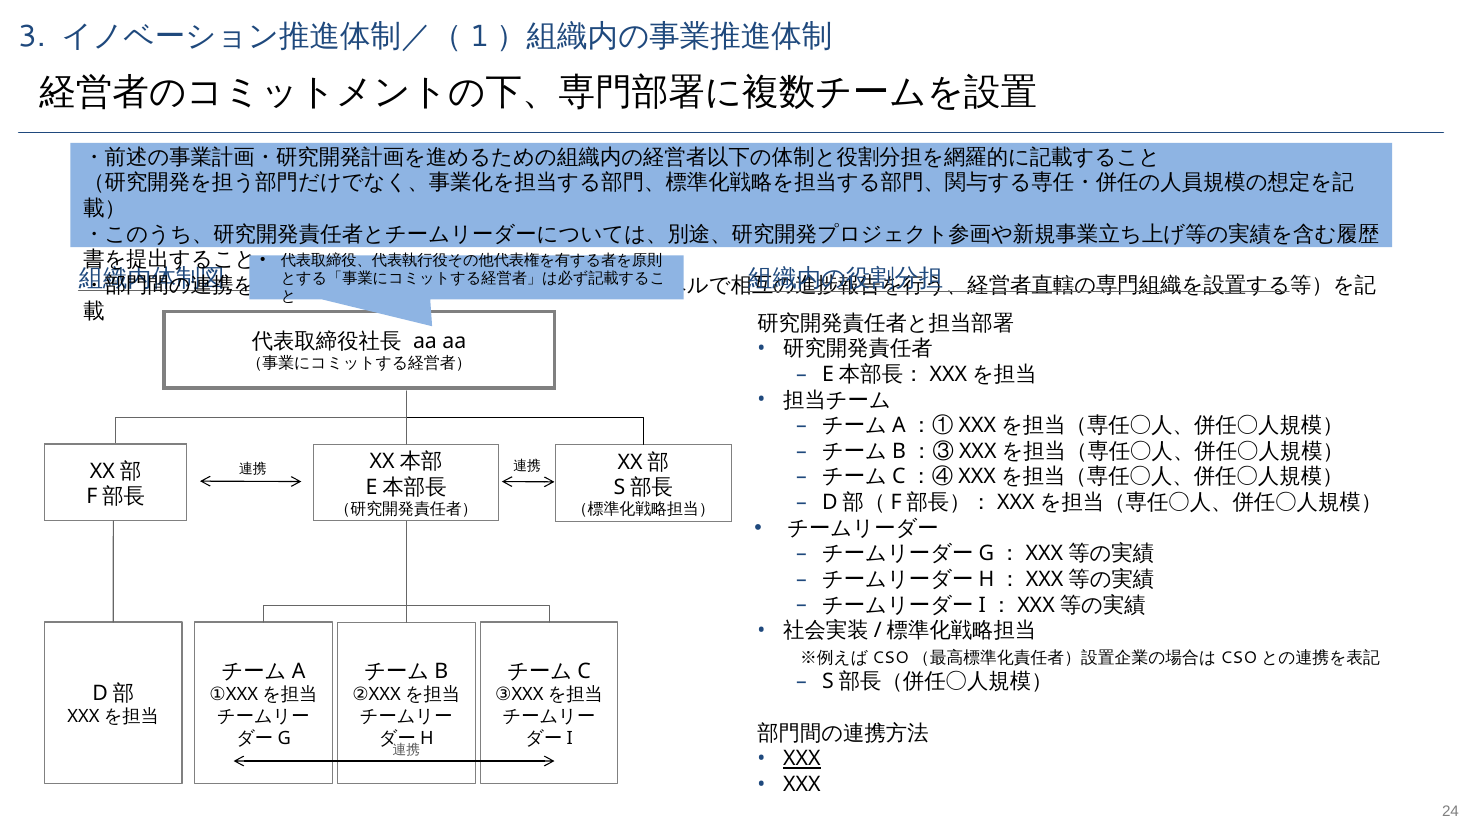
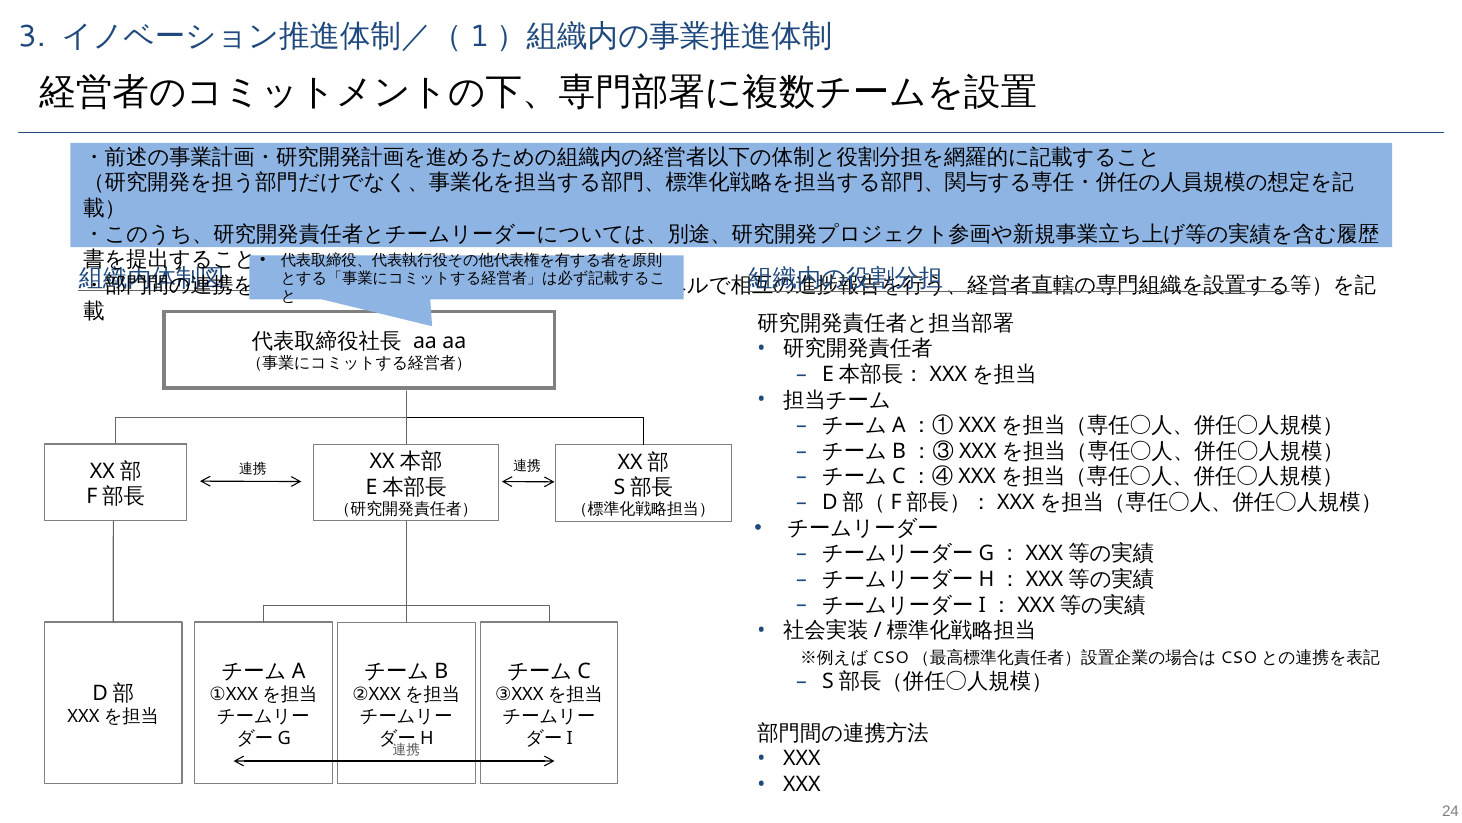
XXX underline: present -> none (802, 758)
